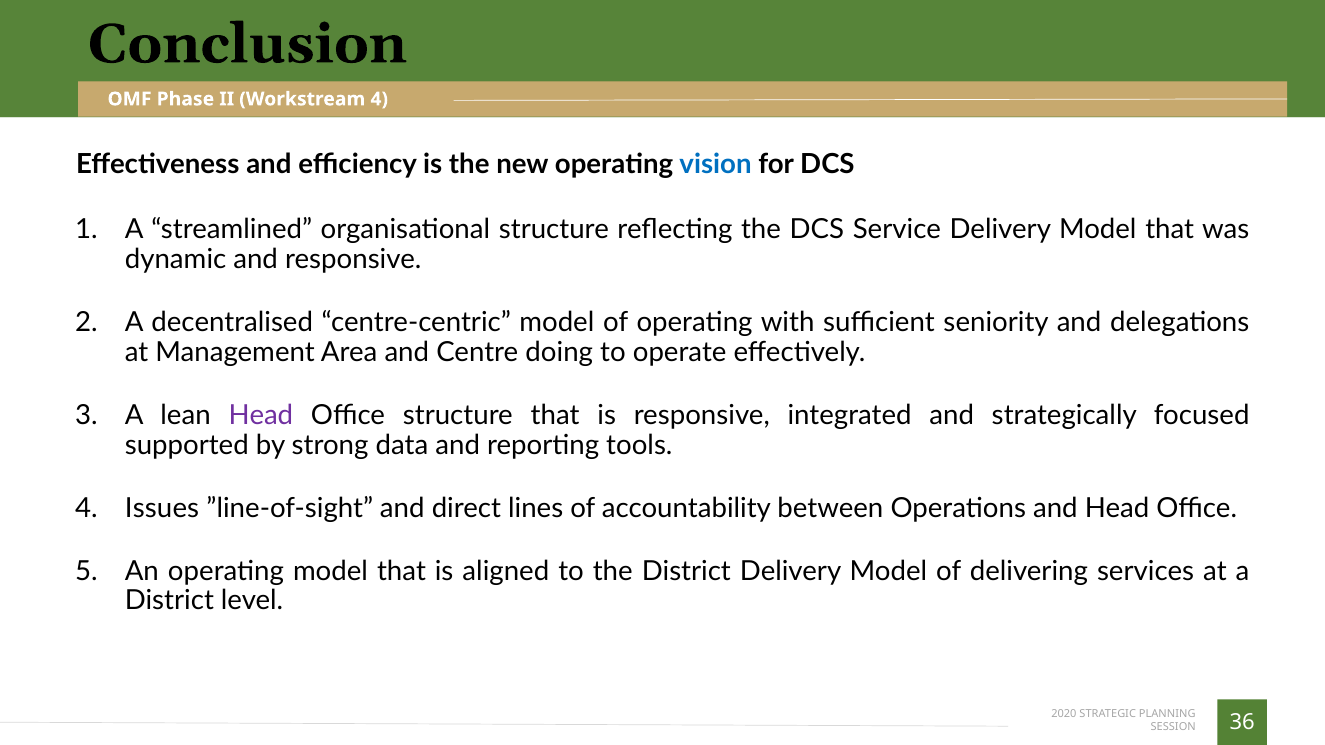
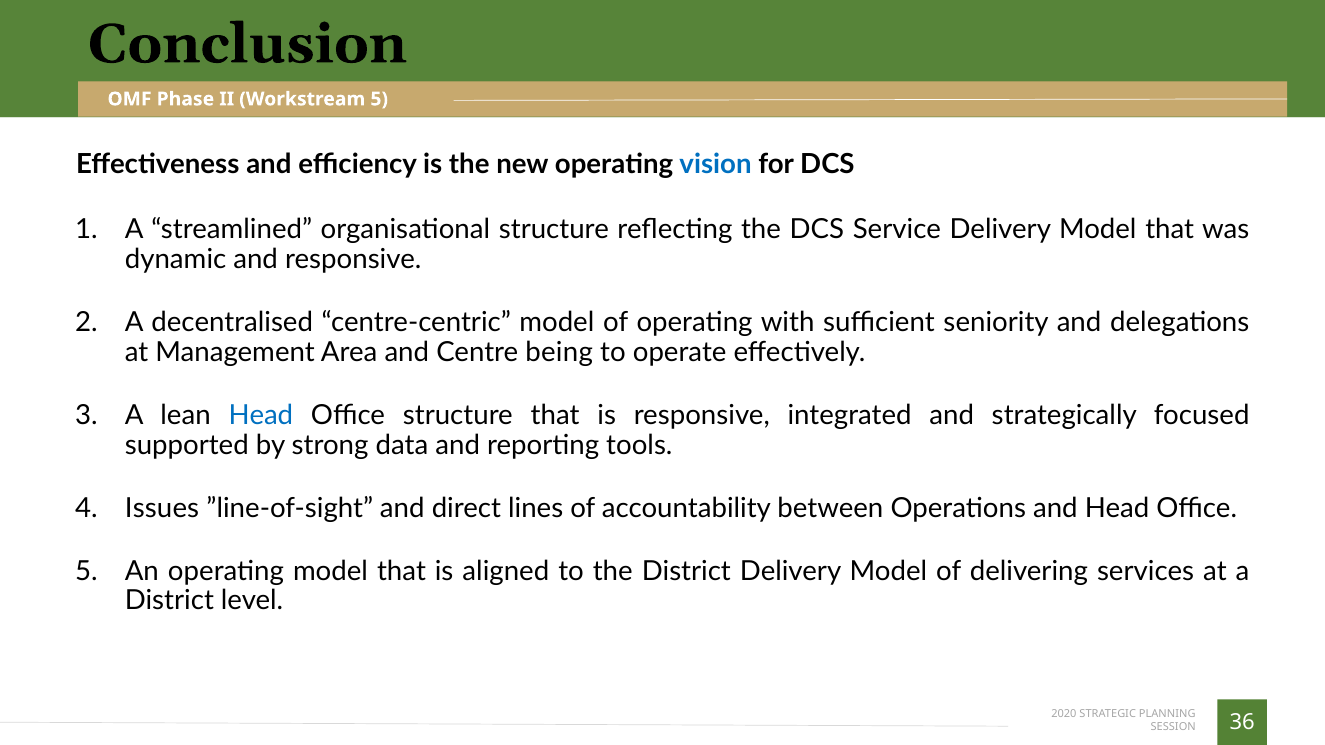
Workstream 4: 4 -> 5 (379, 99)
doing: doing -> being (559, 352)
Head colour: purple -> blue (261, 415)
